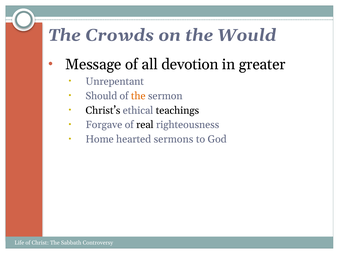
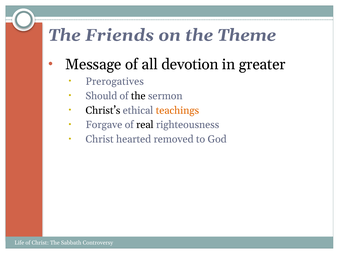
Crowds: Crowds -> Friends (120, 35)
Would: Would -> Theme (247, 35)
Unrepentant: Unrepentant -> Prerogatives (115, 81)
the colour: orange -> black (138, 96)
teachings colour: black -> orange (177, 110)
Home: Home -> Christ (100, 139)
sermons: sermons -> removed (174, 139)
